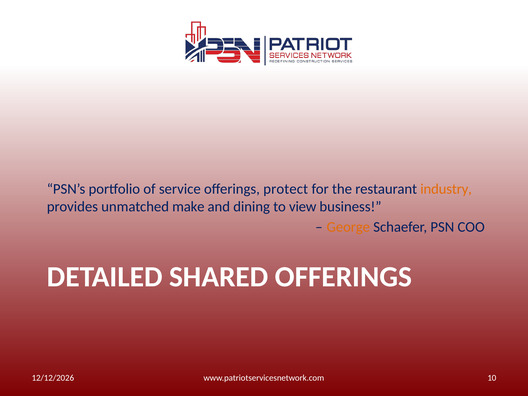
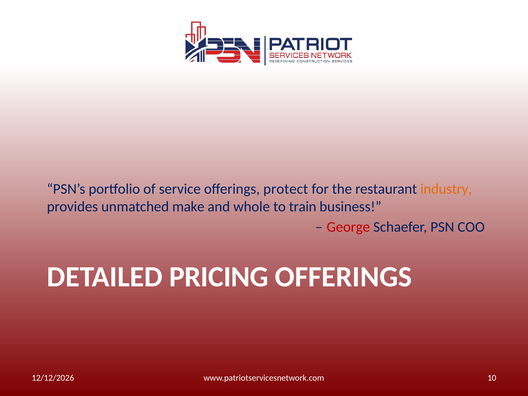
dining: dining -> whole (252, 207)
view: view -> train (303, 207)
George colour: orange -> red (348, 227)
SHARED: SHARED -> PRICING (219, 277)
